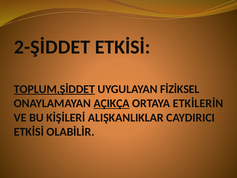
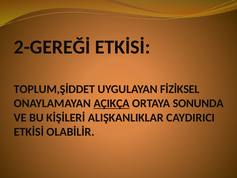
2-ŞİDDET: 2-ŞİDDET -> 2-GEREĞİ (52, 47)
TOPLUM,ŞİDDET underline: present -> none (54, 89)
ETKİLERİN: ETKİLERİN -> SONUNDA (198, 103)
